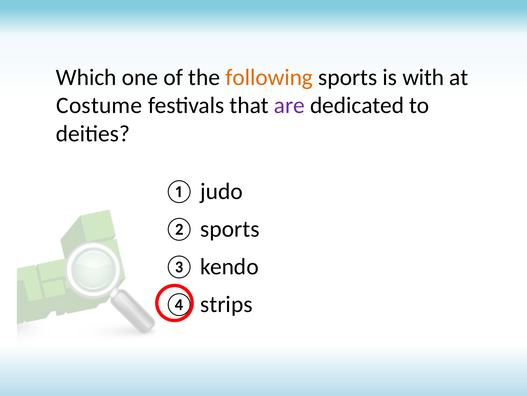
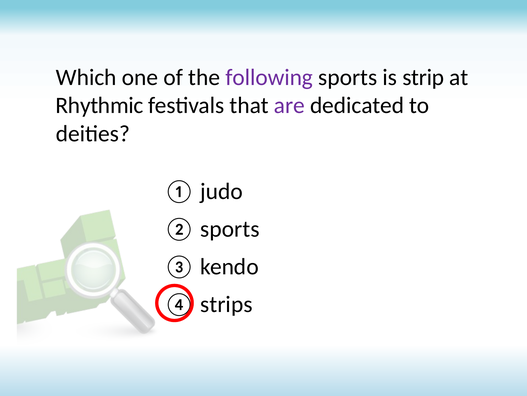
following colour: orange -> purple (269, 77)
with: with -> strip (423, 77)
Costume: Costume -> Rhythmic (99, 105)
